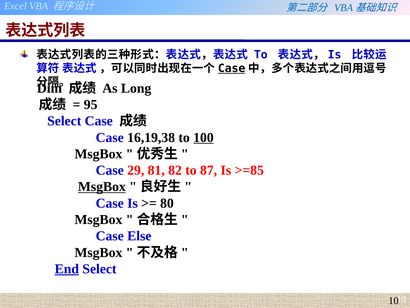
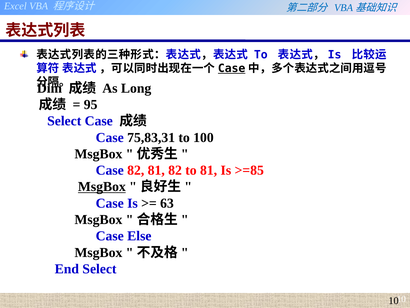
16,19,38: 16,19,38 -> 75,83,31 (151, 137)
100 underline: present -> none (203, 137)
Case 29: 29 -> 82 (136, 170)
to 87: 87 -> 81 (209, 170)
80: 80 -> 63 (167, 203)
End underline: present -> none (67, 268)
